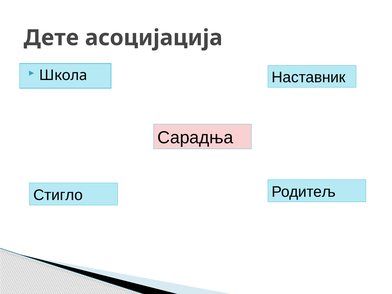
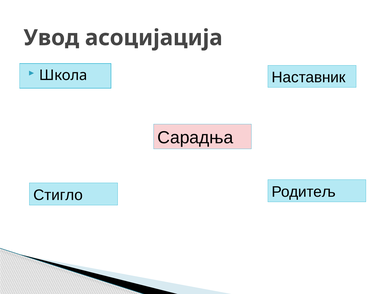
Дете: Дете -> Увод (51, 38)
